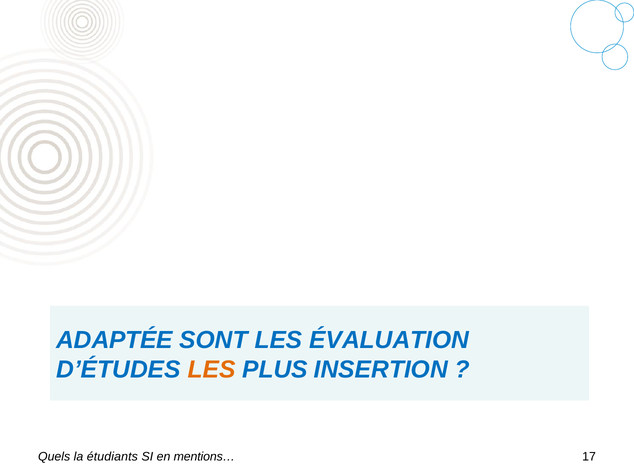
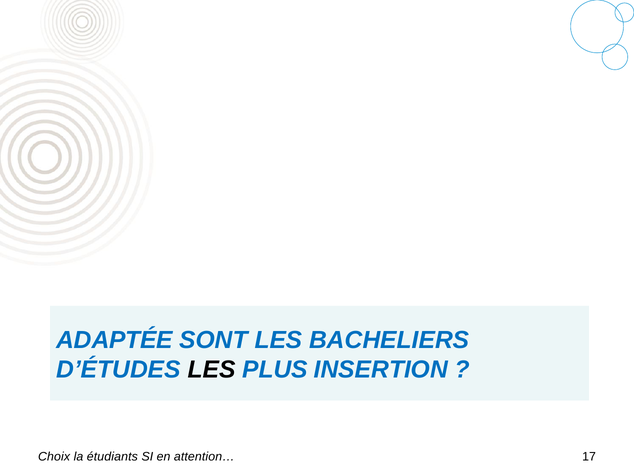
ÉVALUATION: ÉVALUATION -> BACHELIERS (389, 340)
LES colour: orange -> black (212, 369)
Quels: Quels -> Choix (54, 456)
mentions…: mentions… -> attention… (204, 456)
